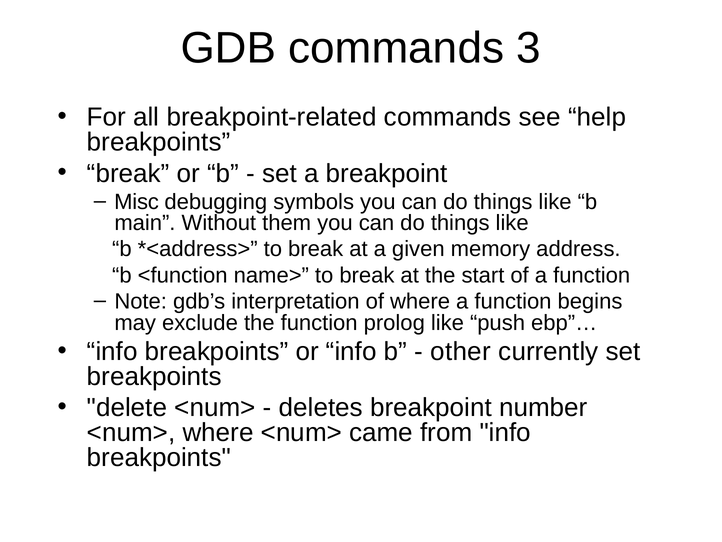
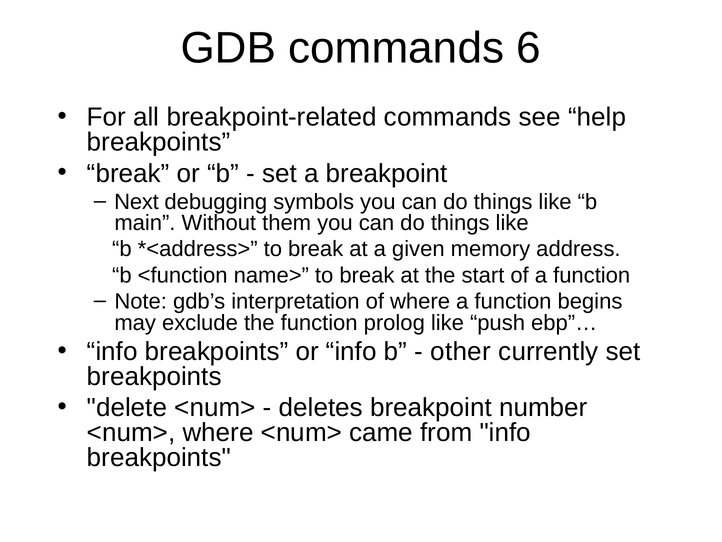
3: 3 -> 6 (529, 48)
Misc: Misc -> Next (137, 202)
